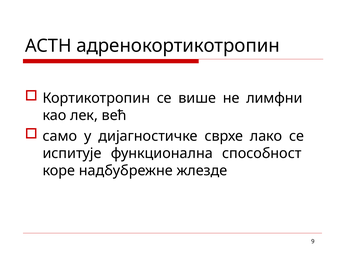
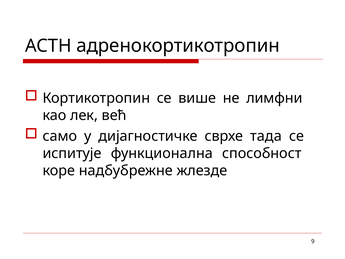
лако: лако -> тада (266, 136)
